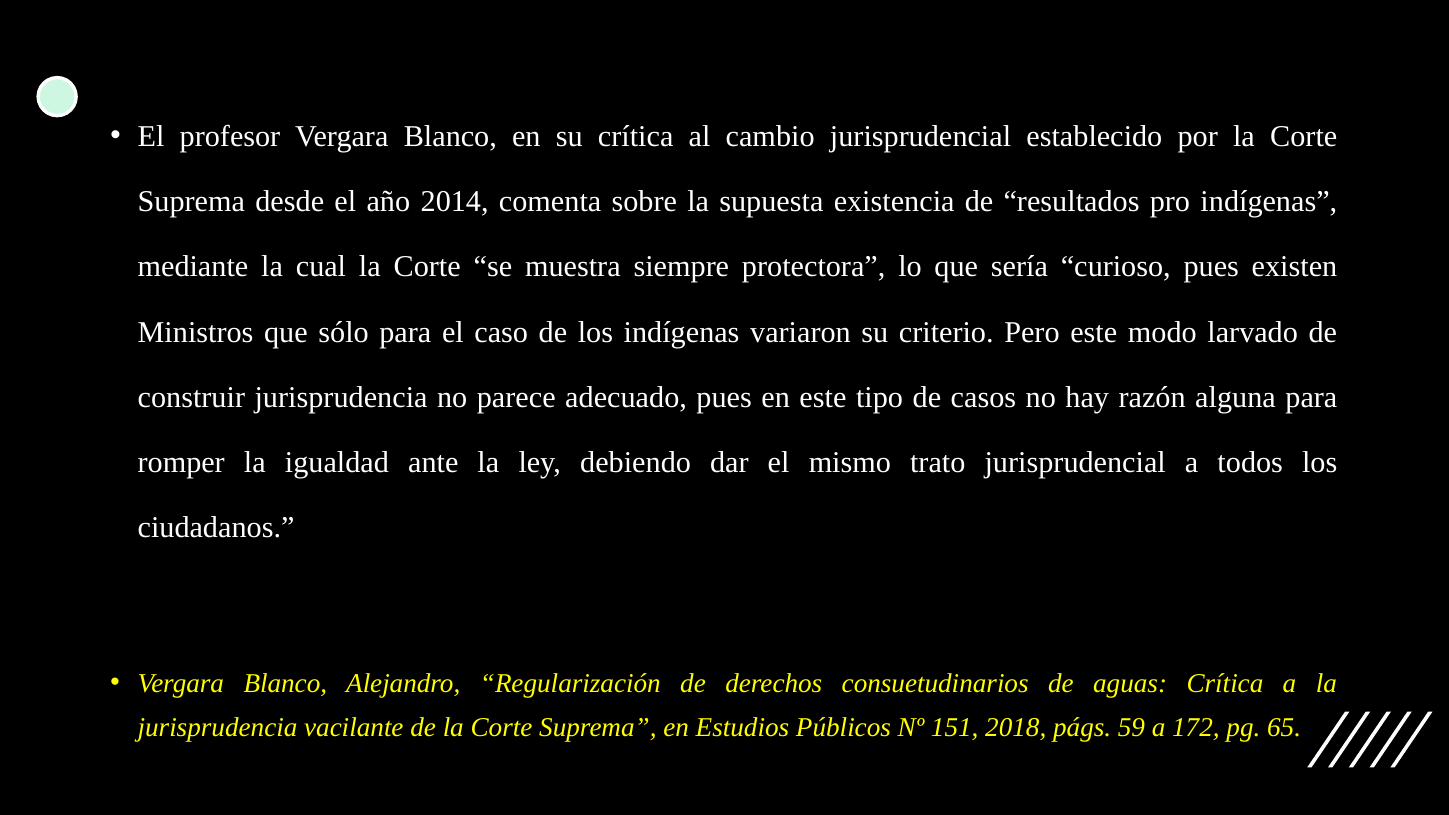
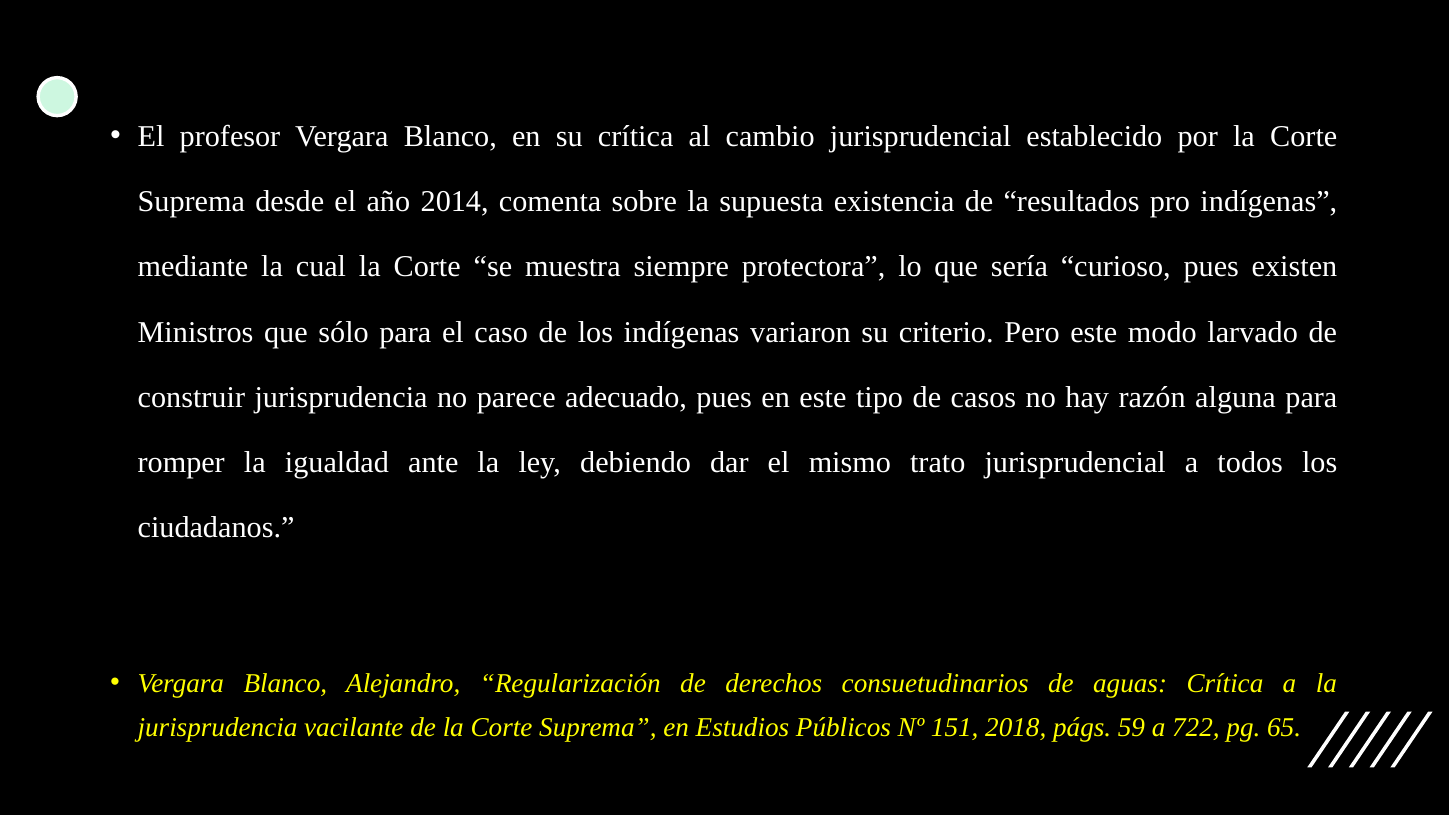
172: 172 -> 722 (1196, 728)
